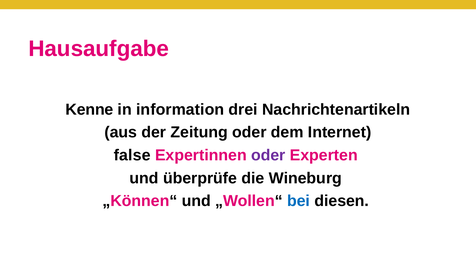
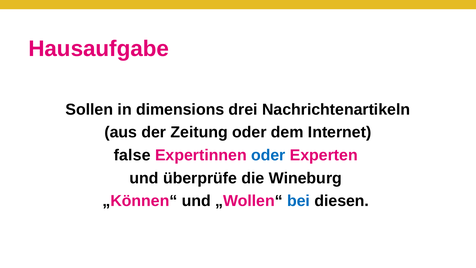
Kenne: Kenne -> Sollen (89, 109)
information: information -> dimensions (180, 109)
oder colour: purple -> blue (268, 155)
